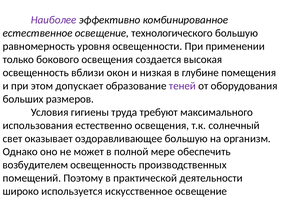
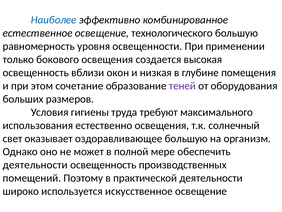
Наиболее colour: purple -> blue (54, 20)
допускает: допускает -> сочетание (79, 86)
возбудителем: возбудителем -> деятельности (35, 165)
